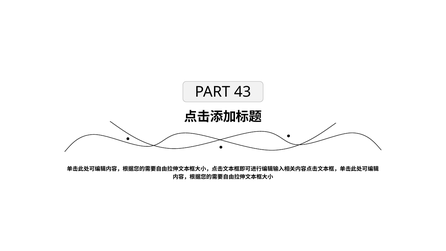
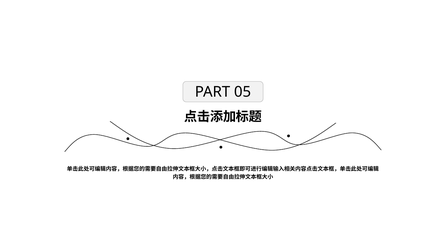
43: 43 -> 05 (243, 92)
